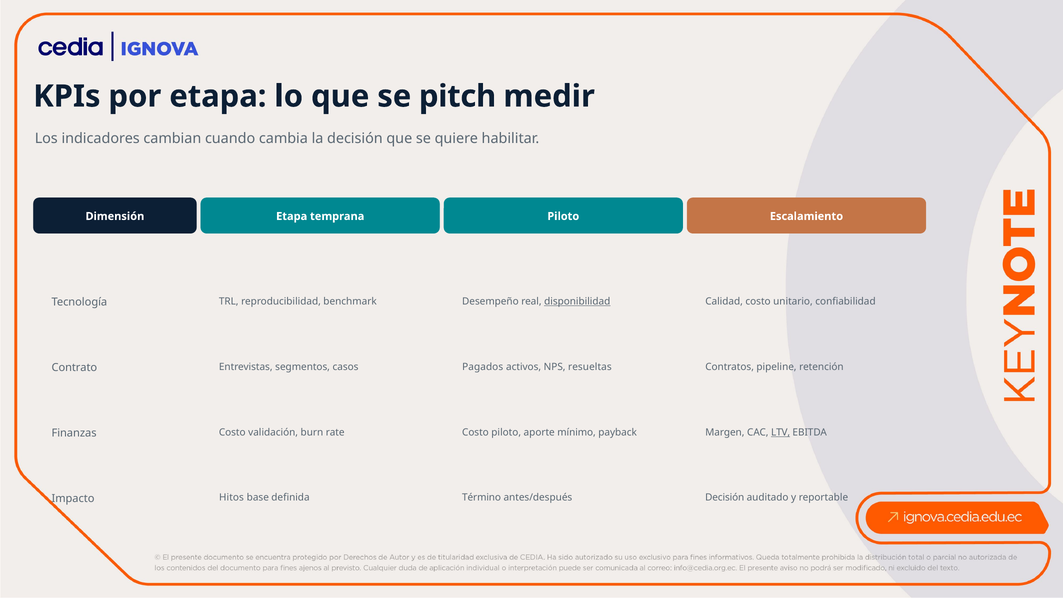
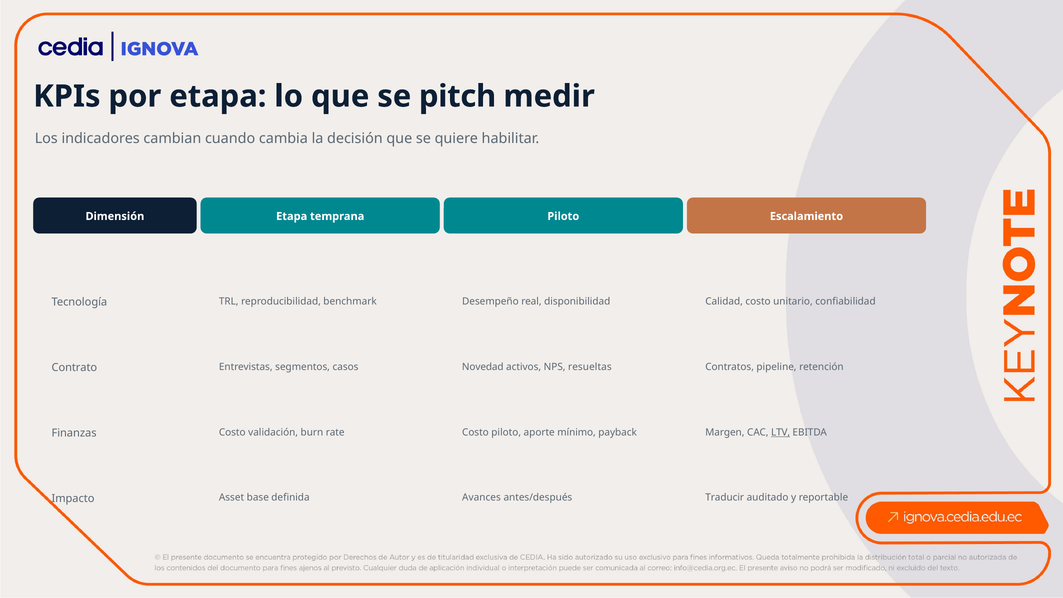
disponibilidad underline: present -> none (577, 302)
Pagados: Pagados -> Novedad (483, 367)
Hitos: Hitos -> Asset (232, 498)
Término: Término -> Avances (481, 498)
antes/después Decisión: Decisión -> Traducir (725, 498)
